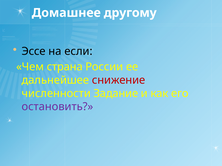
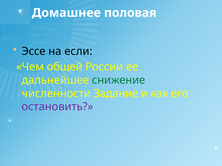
другому: другому -> половая (130, 13)
страна: страна -> общей (65, 67)
снижение colour: red -> green (119, 80)
